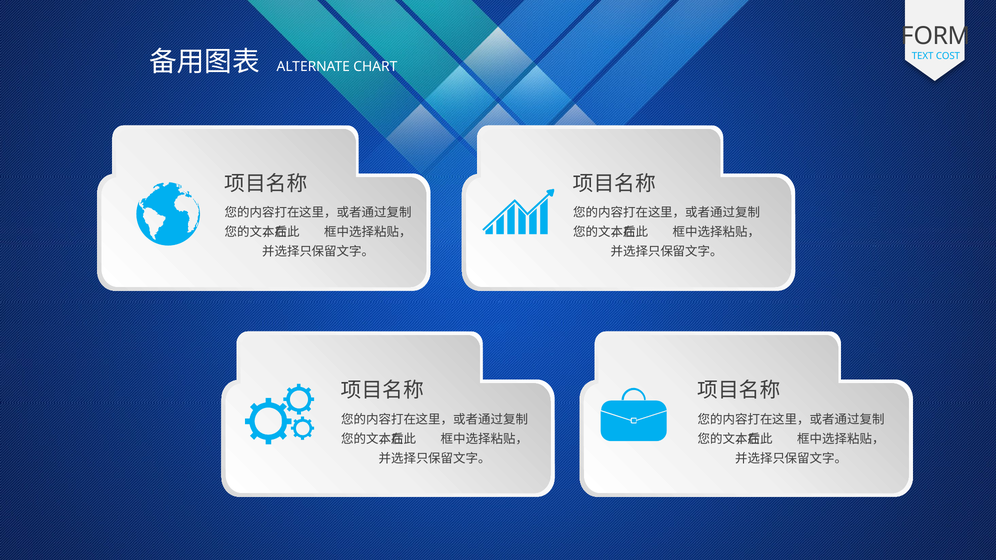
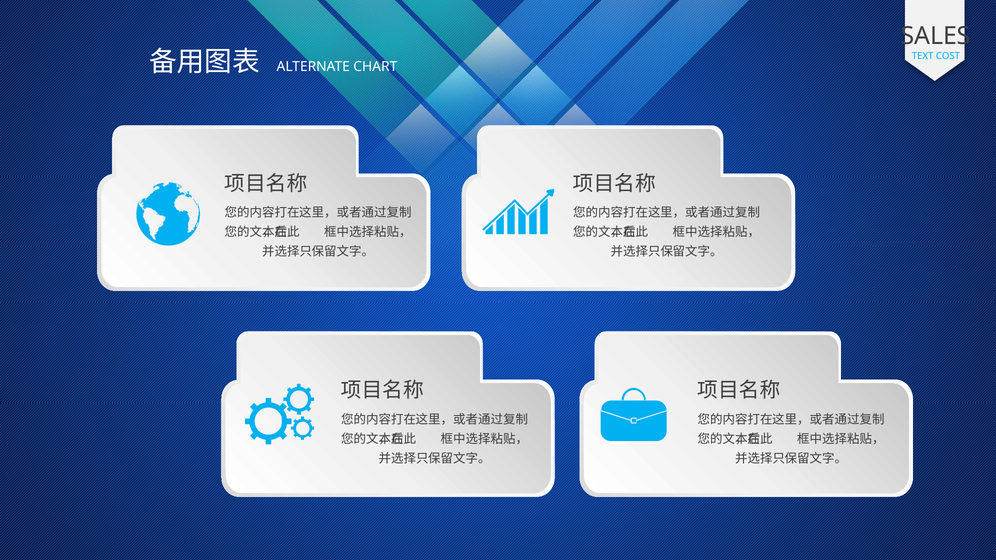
FORM: FORM -> SALES (936, 36)
